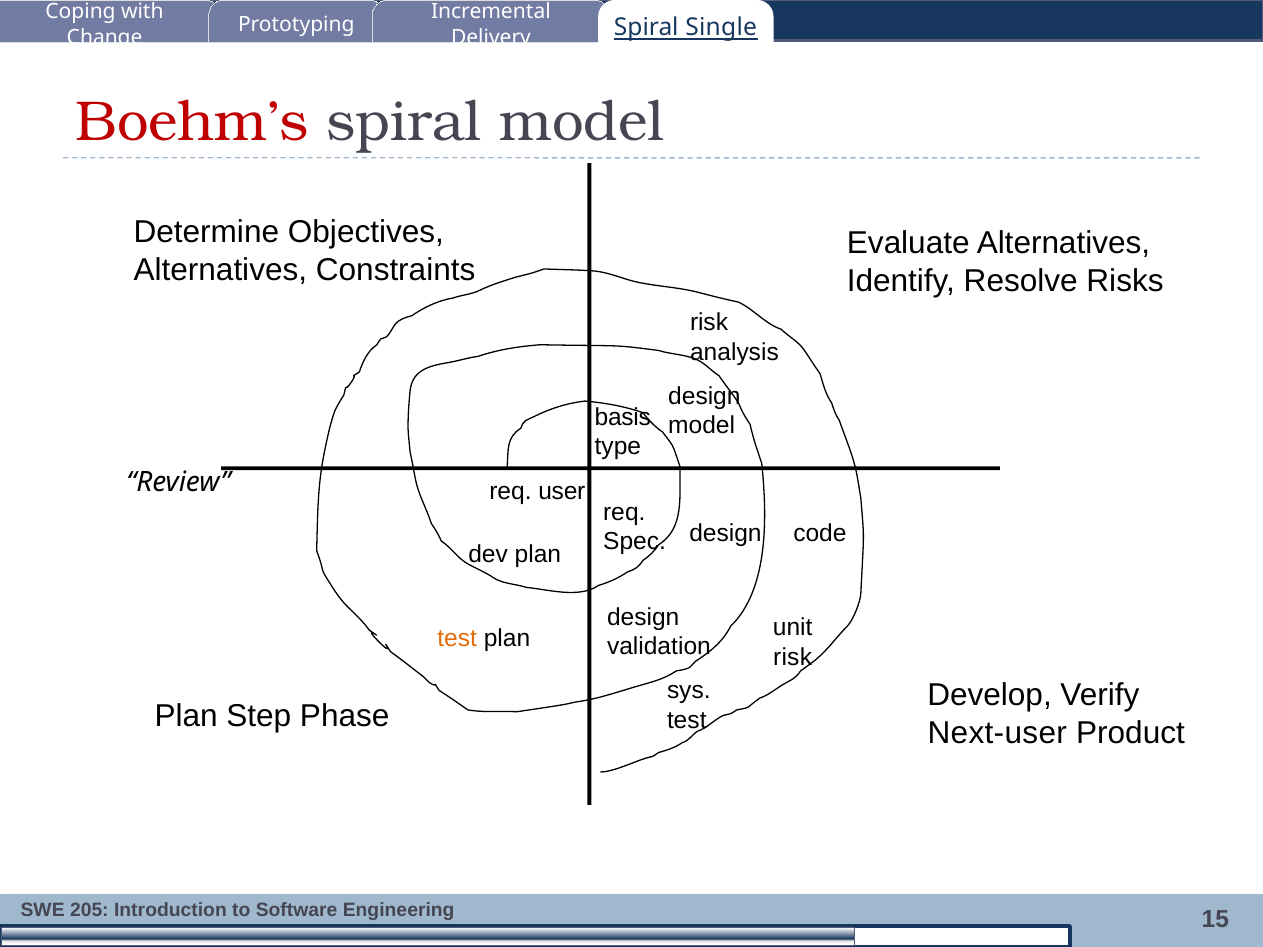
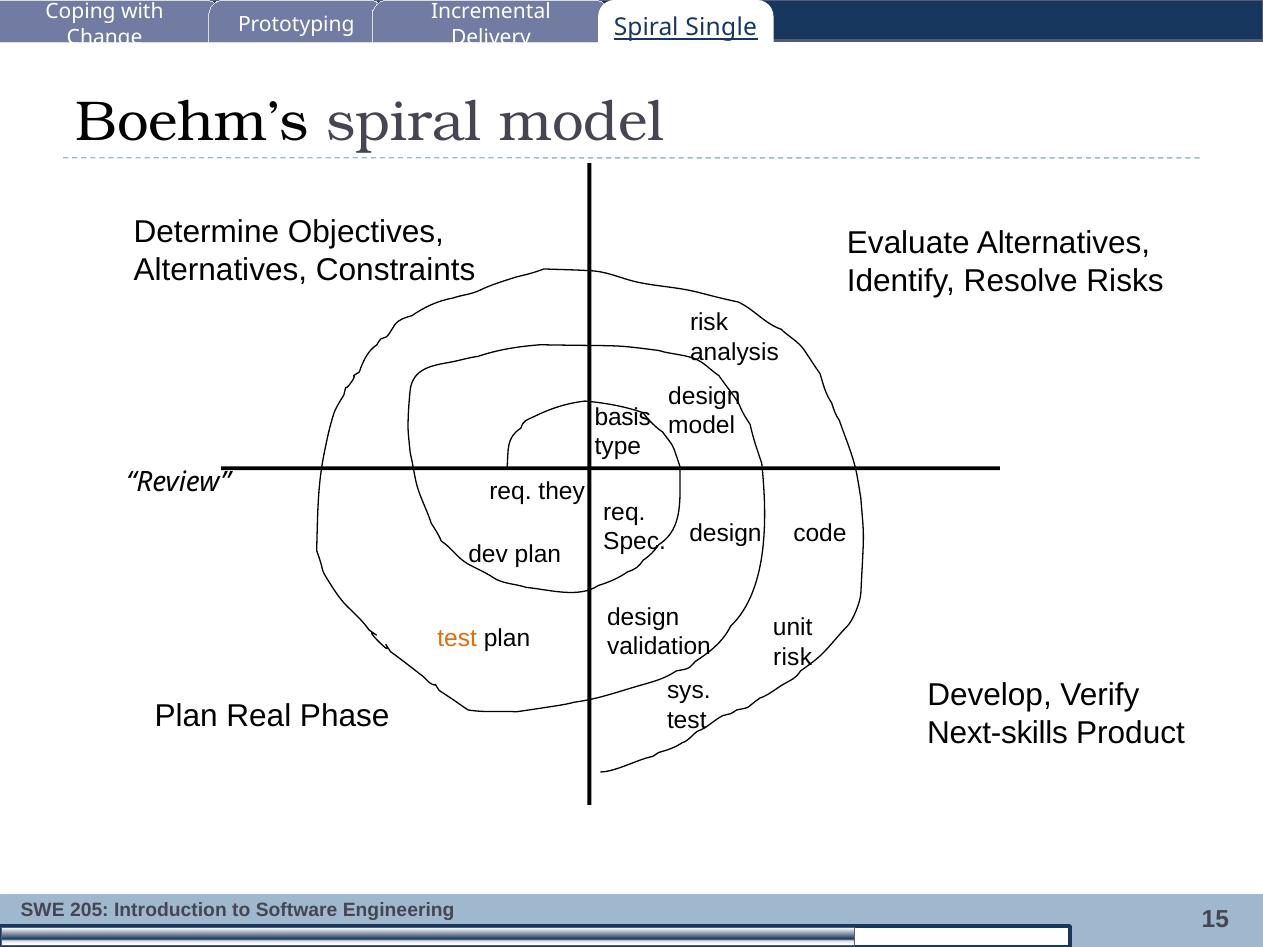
Boehm’s colour: red -> black (192, 122)
user: user -> they (562, 491)
Step: Step -> Real (259, 717)
Next-user: Next-user -> Next-skills (998, 734)
